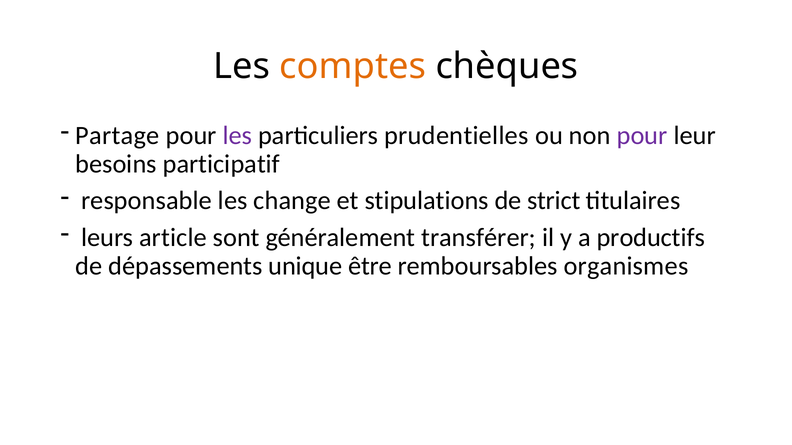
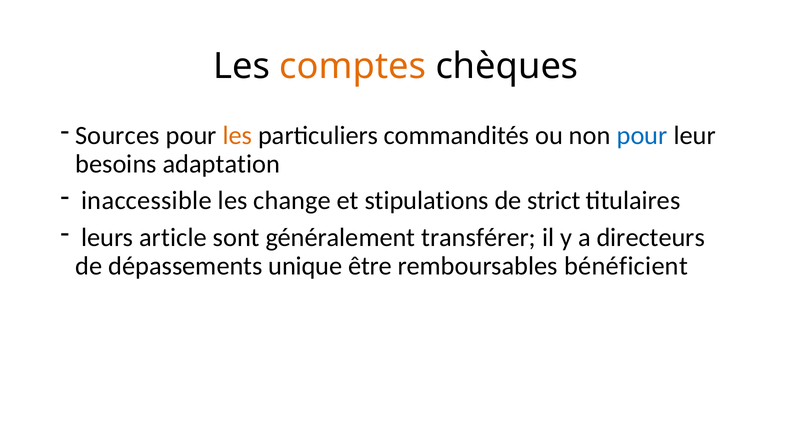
Partage: Partage -> Sources (117, 136)
les colour: purple -> orange (237, 136)
prudentielles: prudentielles -> commandités (457, 136)
pour colour: purple -> blue (642, 136)
participatif: participatif -> adaptation (221, 164)
responsable: responsable -> inaccessible (146, 201)
productifs: productifs -> directeurs (651, 238)
organismes: organismes -> bénéficient (626, 266)
